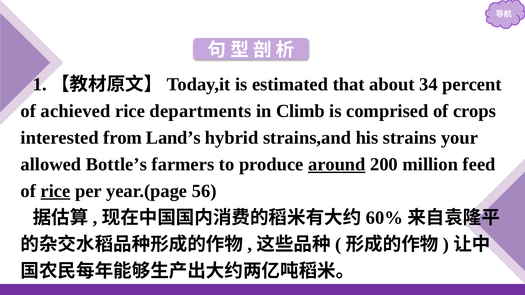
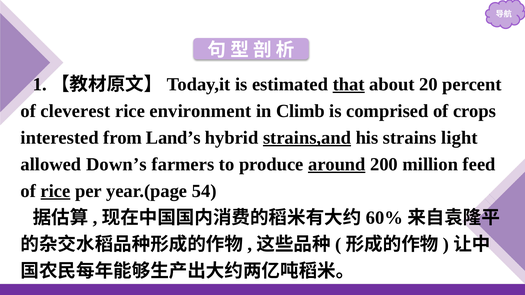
that underline: none -> present (349, 85)
34: 34 -> 20 (428, 85)
achieved: achieved -> cleverest (76, 111)
departments: departments -> environment (200, 111)
strains,and underline: none -> present (307, 138)
your: your -> light (459, 138)
Bottle’s: Bottle’s -> Down’s (116, 165)
56: 56 -> 54 (204, 191)
